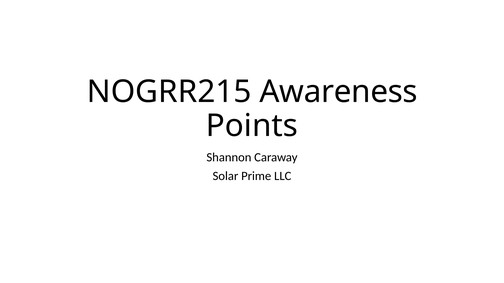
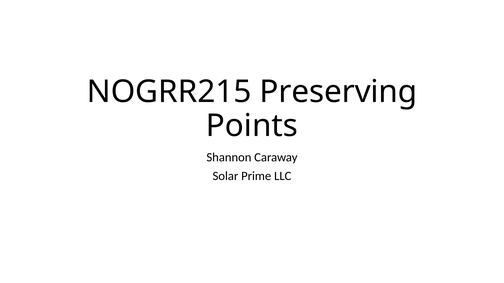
Awareness: Awareness -> Preserving (338, 92)
